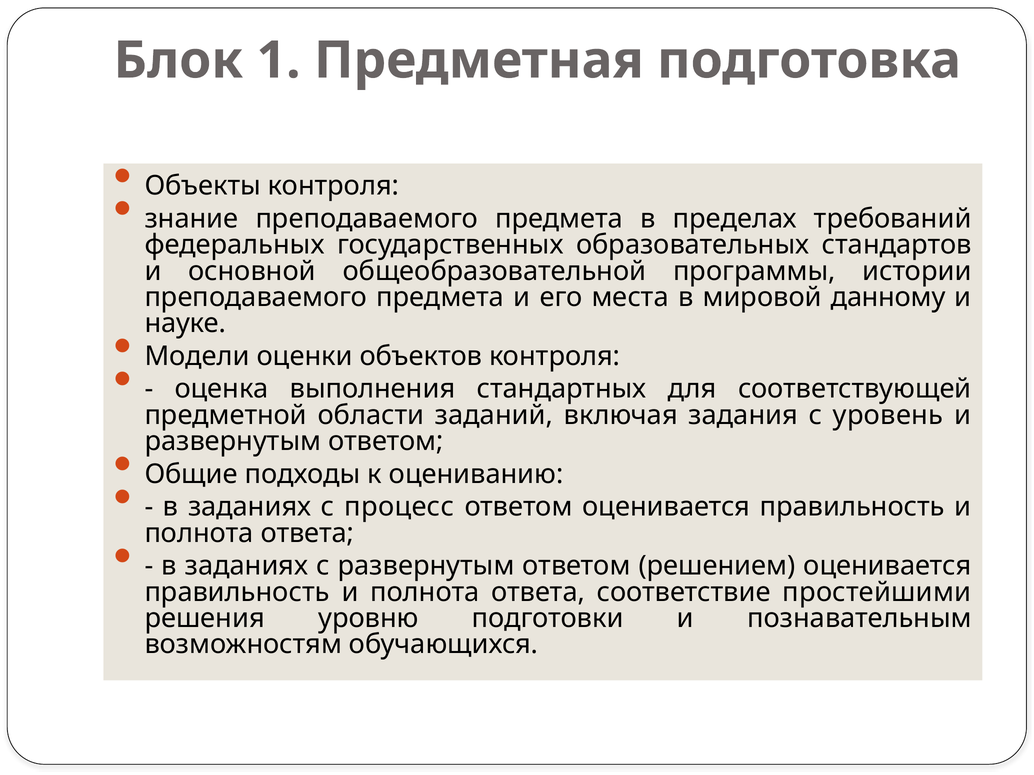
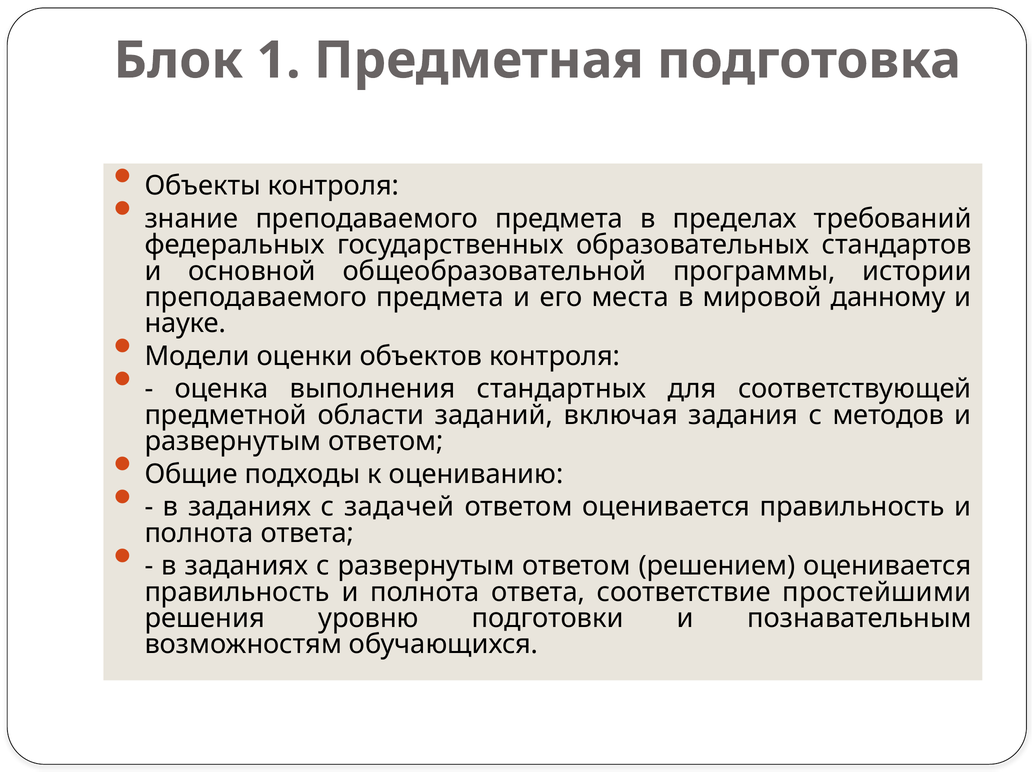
уровень: уровень -> методов (888, 415)
процесс: процесс -> задачей (399, 507)
